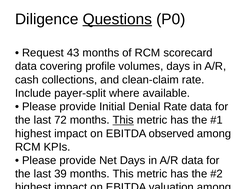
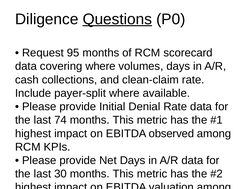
43: 43 -> 95 (73, 53)
covering profile: profile -> where (100, 66)
72: 72 -> 74 (61, 120)
This underline: present -> none (123, 120)
39: 39 -> 30 (61, 174)
